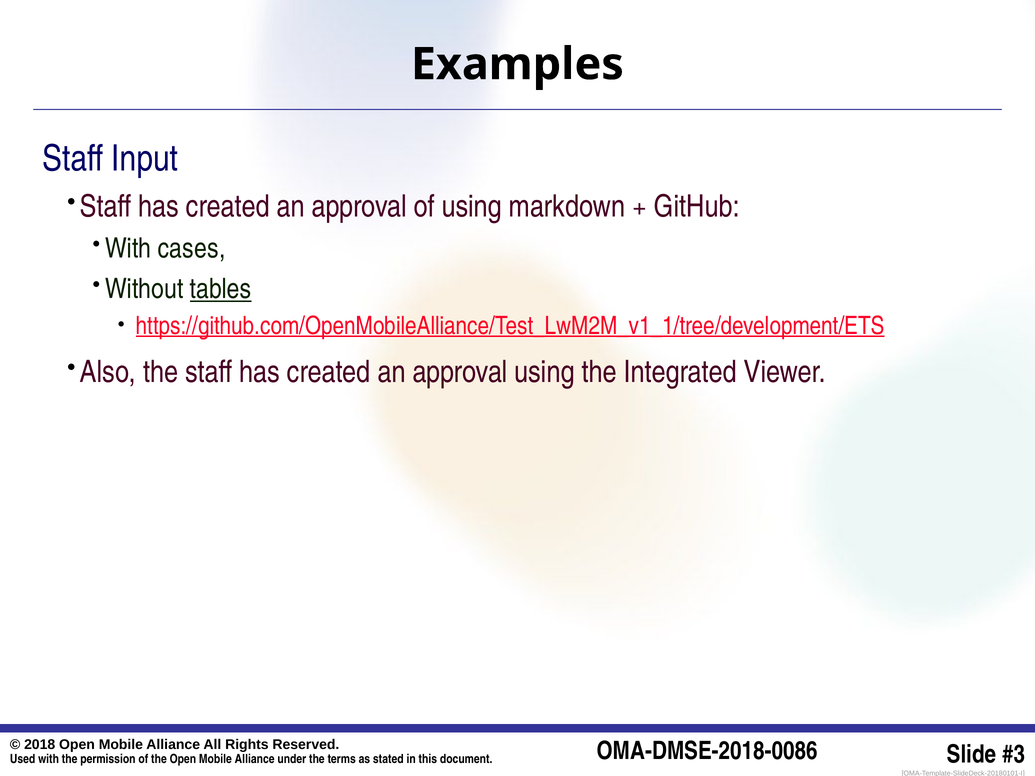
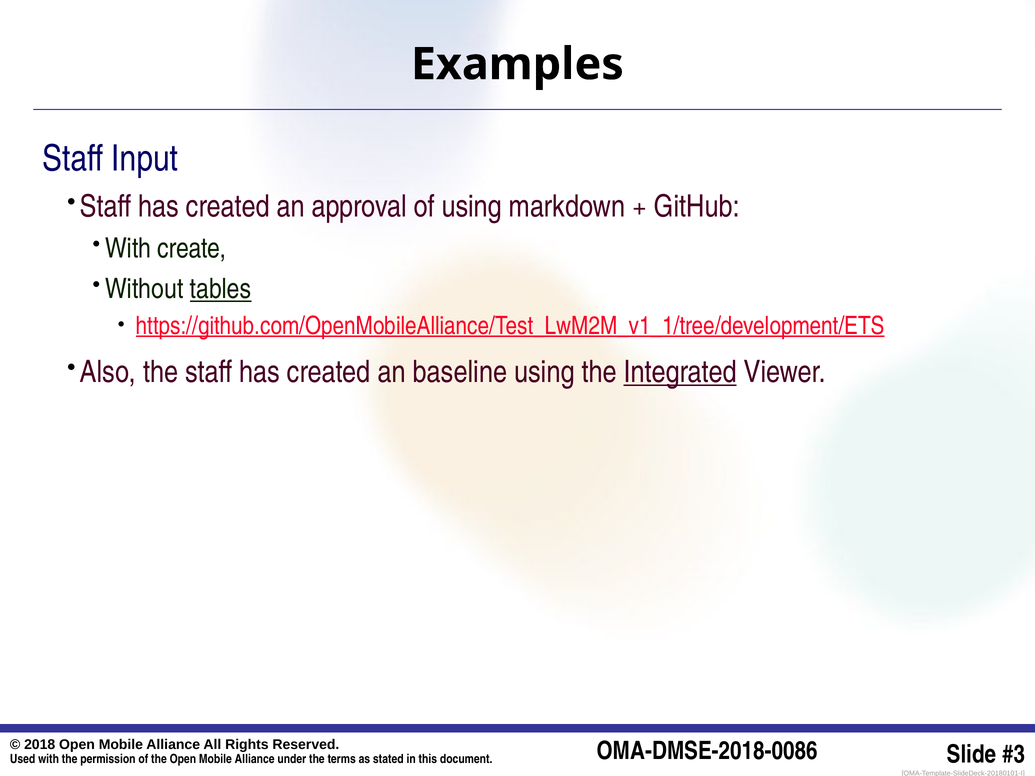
cases: cases -> create (192, 249)
approval: approval -> baseline (460, 372)
Integrated underline: none -> present (680, 372)
